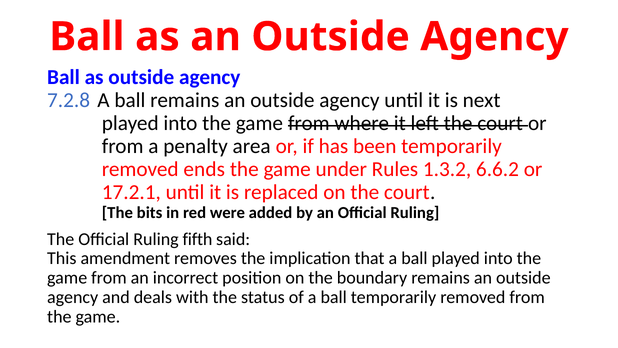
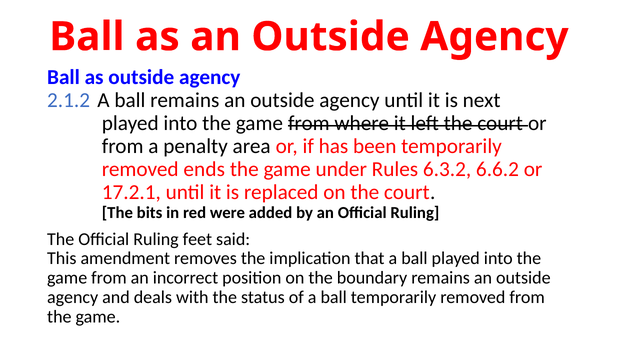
7.2.8: 7.2.8 -> 2.1.2 (69, 100)
1.3.2: 1.3.2 -> 6.3.2 (447, 169)
fifth: fifth -> feet (197, 239)
